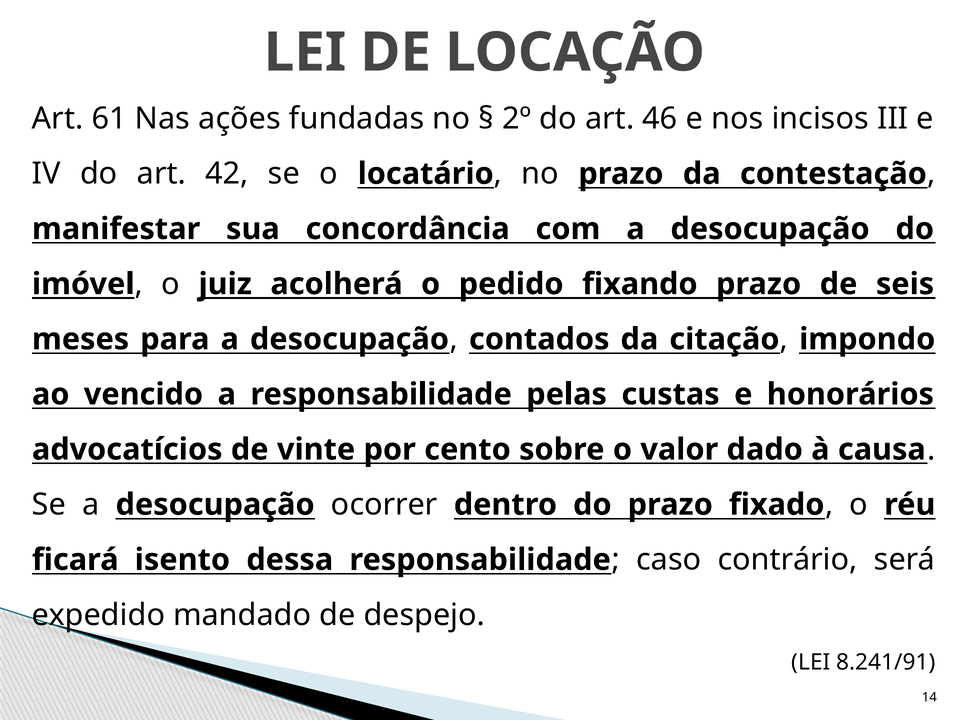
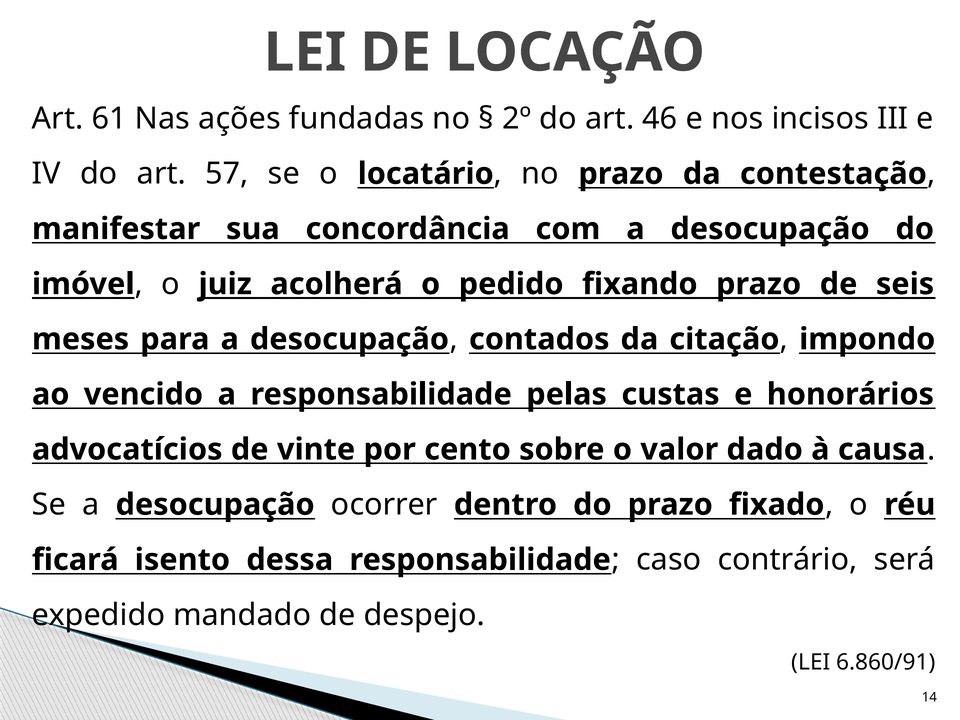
42: 42 -> 57 (227, 174)
8.241/91: 8.241/91 -> 6.860/91 (886, 662)
